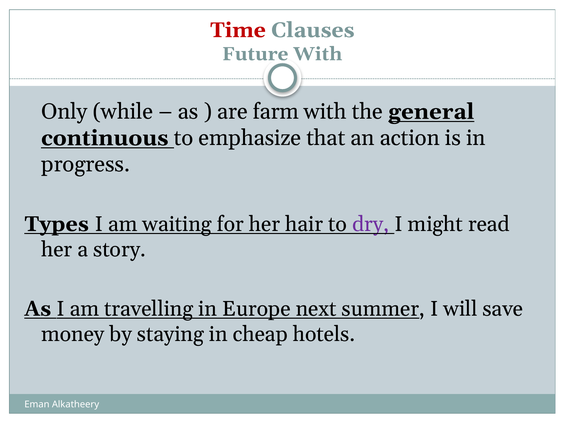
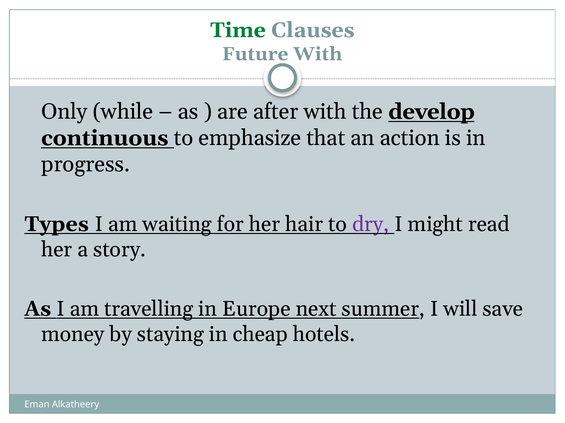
Time colour: red -> green (238, 30)
farm: farm -> after (276, 112)
general: general -> develop (431, 112)
